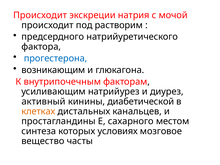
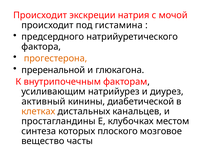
растворим: растворим -> гистамина (119, 25)
прогестерона colour: blue -> orange (56, 58)
возникающим: возникающим -> преренальной (53, 70)
сахарного: сахарного -> клубочках (131, 121)
условиях: условиях -> плоского (118, 131)
